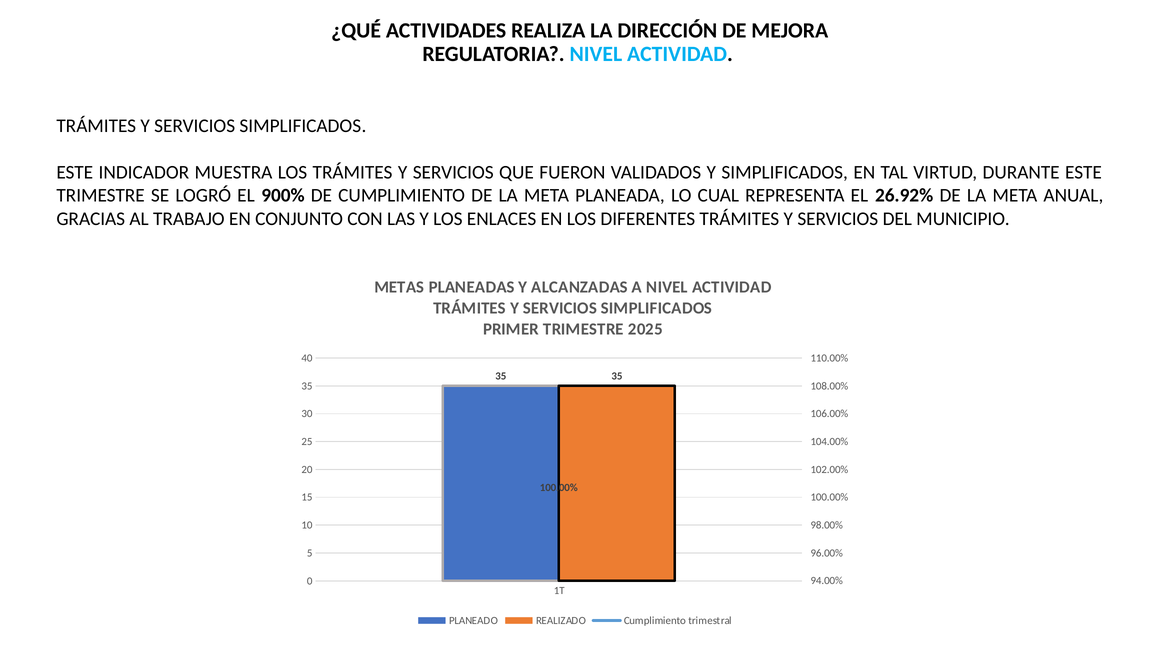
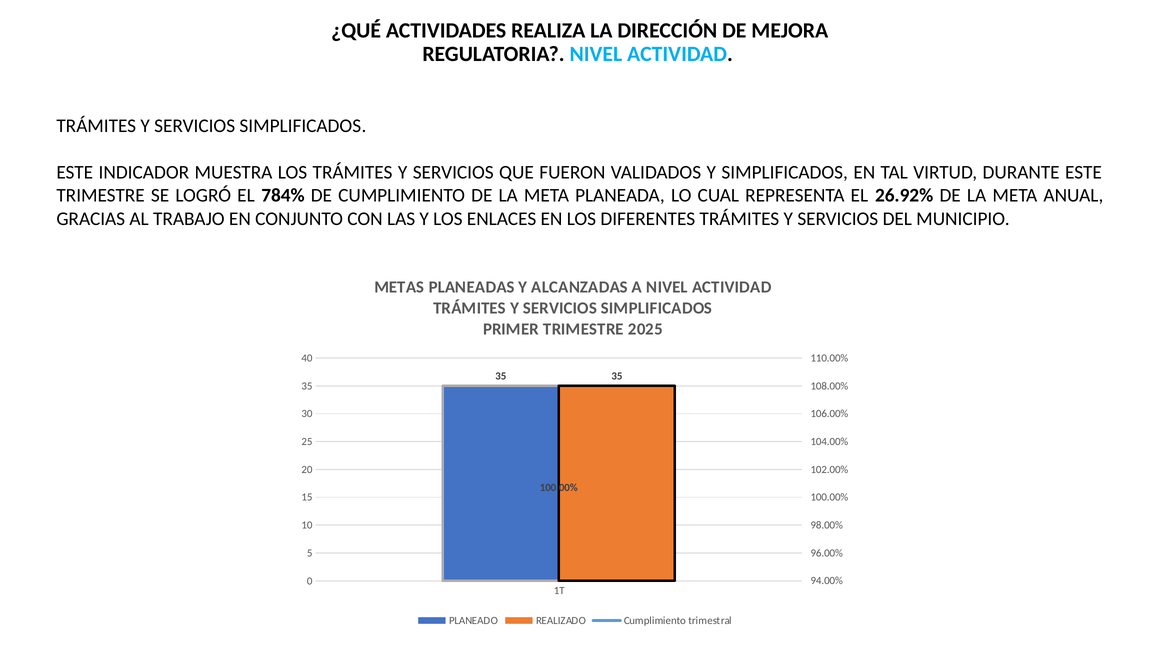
900%: 900% -> 784% (283, 195)
